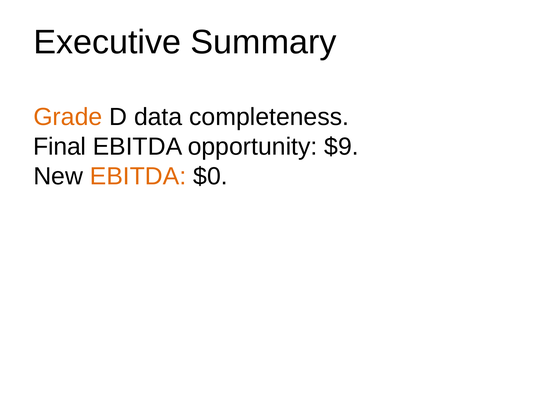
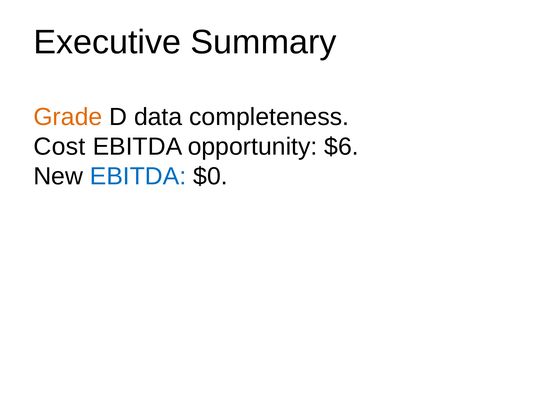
Final: Final -> Cost (59, 147)
$9: $9 -> $6 (341, 147)
EBITDA colour: orange -> blue (138, 177)
